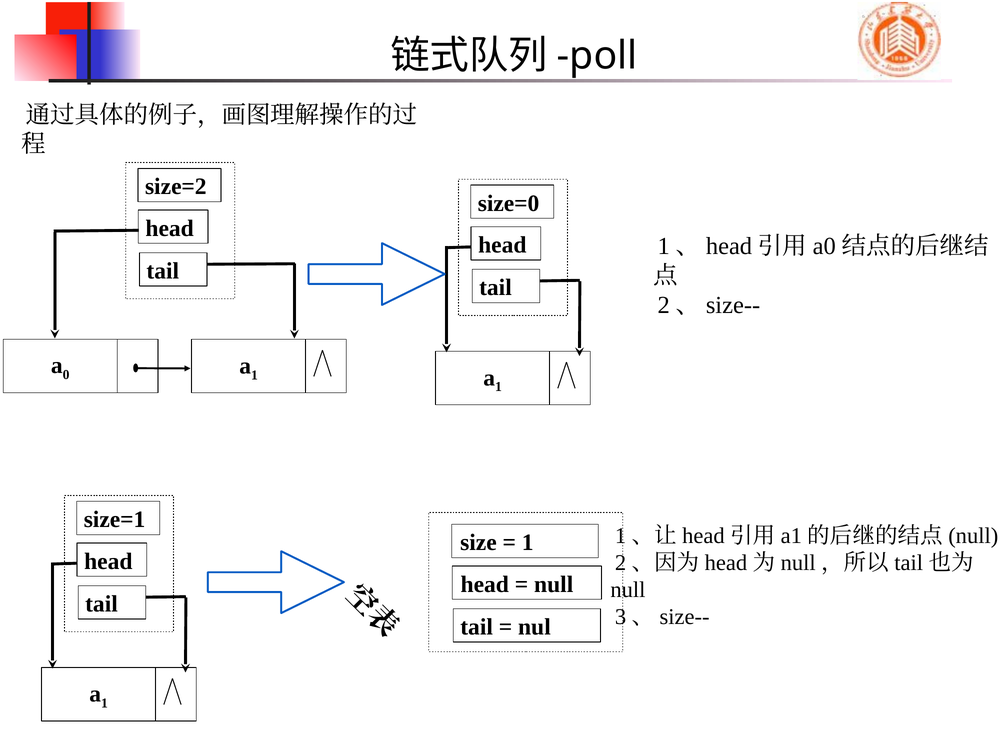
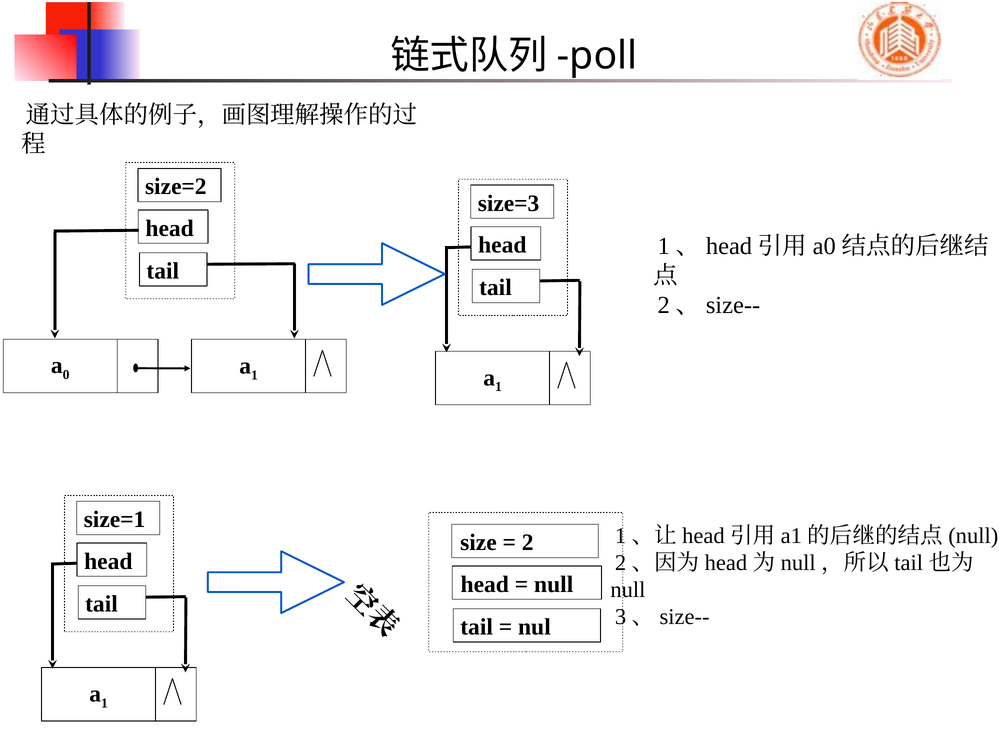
size=0: size=0 -> size=3 (509, 203)
1: 1 -> 2 (528, 543)
